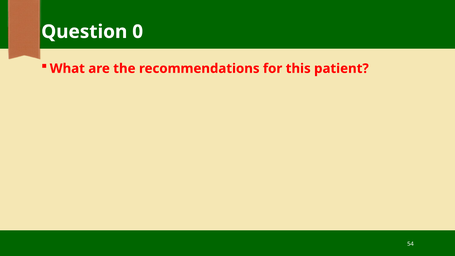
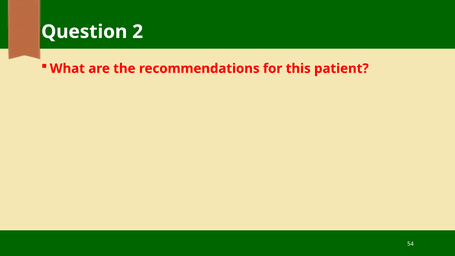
0: 0 -> 2 (138, 32)
